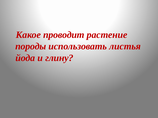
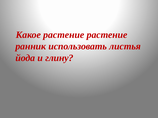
Какое проводит: проводит -> растение (64, 35)
породы: породы -> ранник (31, 46)
